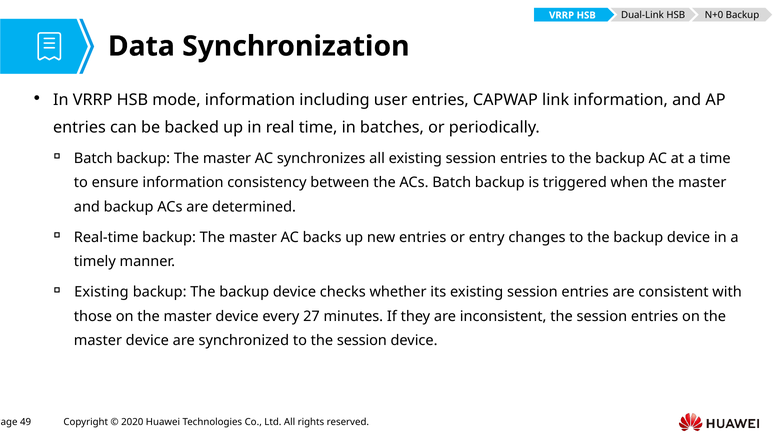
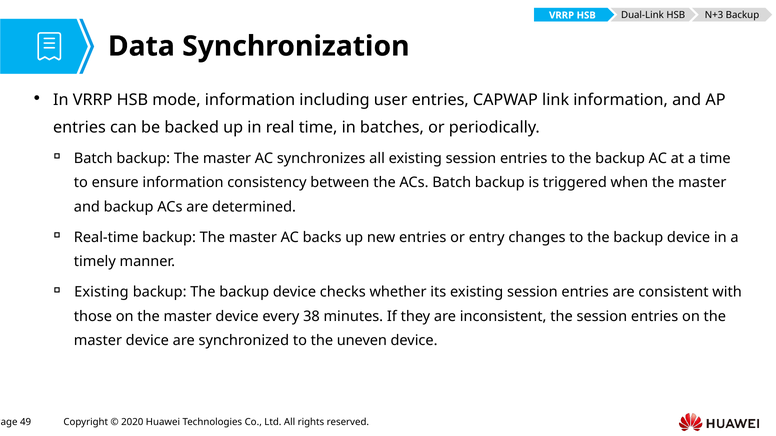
N+0: N+0 -> N+3 (714, 15)
27: 27 -> 38 (311, 317)
to the session: session -> uneven (362, 341)
